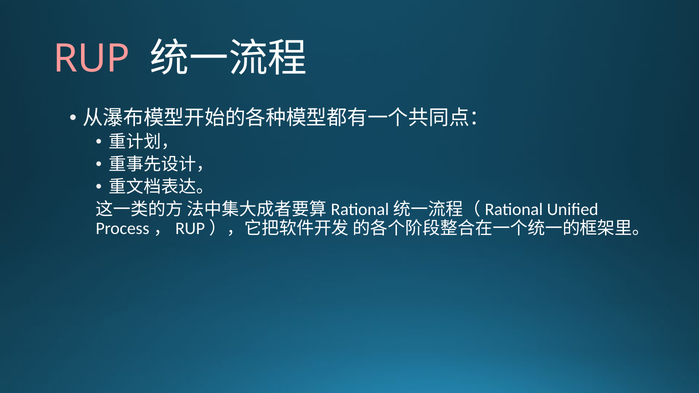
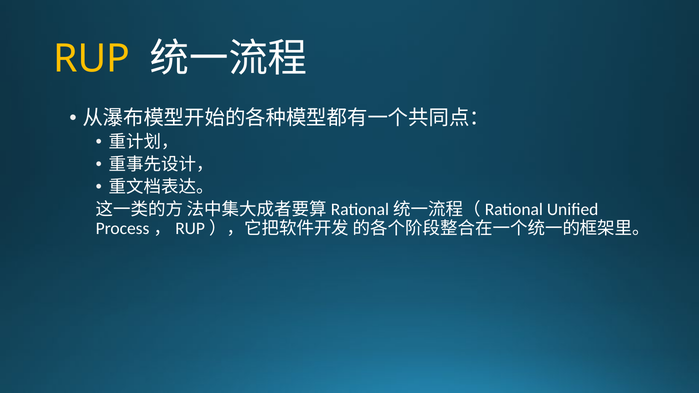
RUP colour: pink -> yellow (92, 59)
